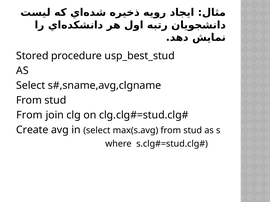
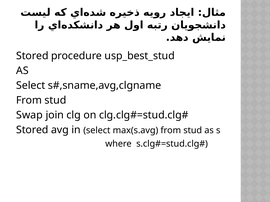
From: From -> Swap (29, 115)
Create: Create -> Stored (32, 130)
